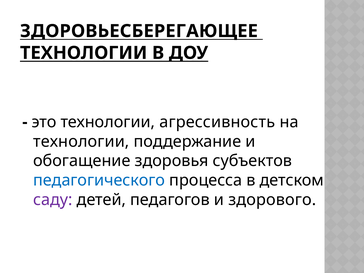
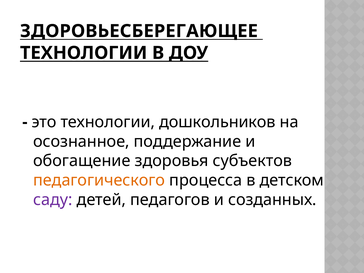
агрессивность: агрессивность -> дошкольников (217, 122)
технологии: технологии -> осознанное (81, 141)
педагогического colour: blue -> orange (99, 180)
здорового: здорового -> созданных (272, 200)
